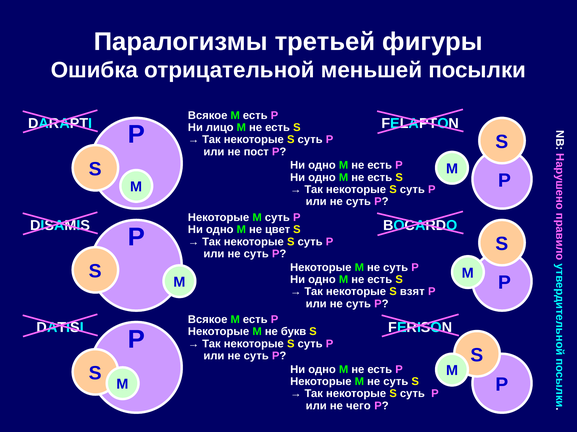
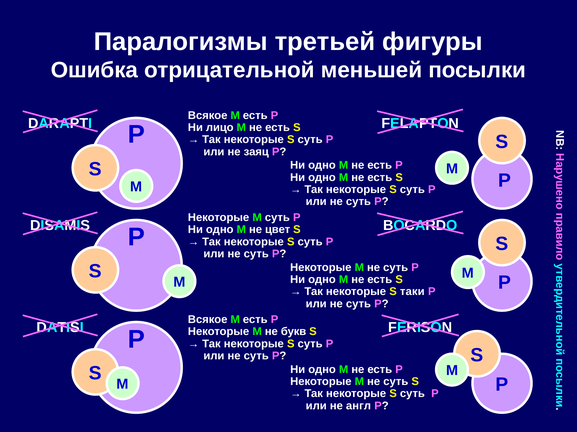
пост: пост -> заяц (256, 152)
взят: взят -> таки (412, 292)
чего: чего -> англ (358, 406)
